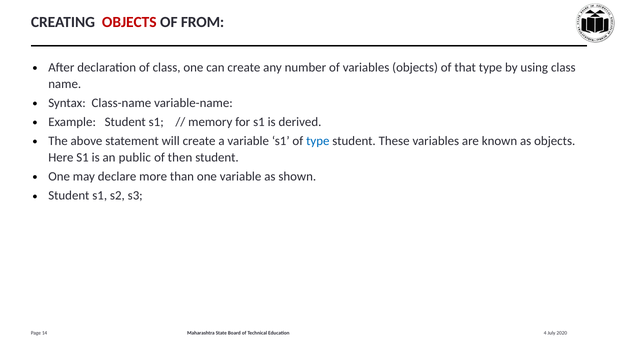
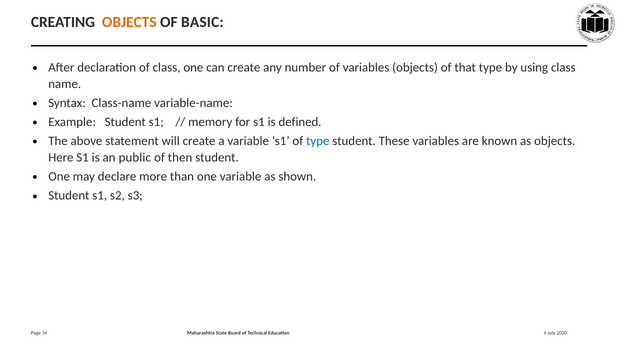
OBJECTS colour: red -> orange (129, 22)
FROM: FROM -> BASIC (202, 22)
derived: derived -> defined (300, 122)
